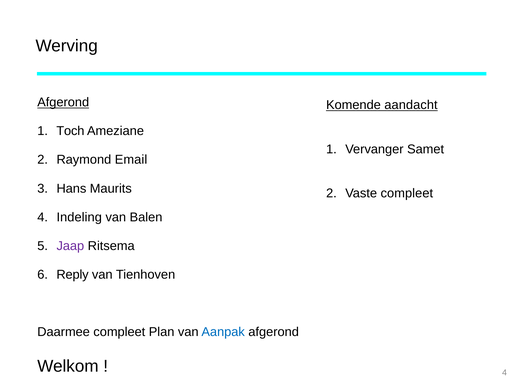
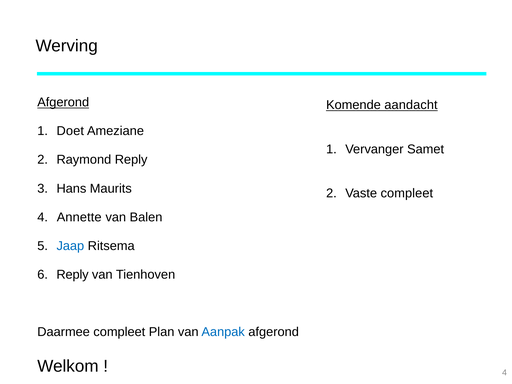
Toch: Toch -> Doet (70, 131)
Raymond Email: Email -> Reply (131, 160)
Indeling: Indeling -> Annette (79, 217)
Jaap colour: purple -> blue (70, 246)
